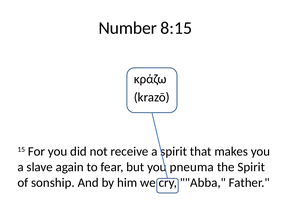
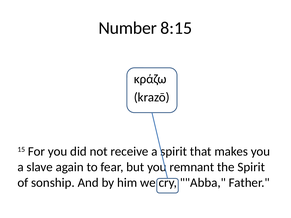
pneuma: pneuma -> remnant (192, 167)
